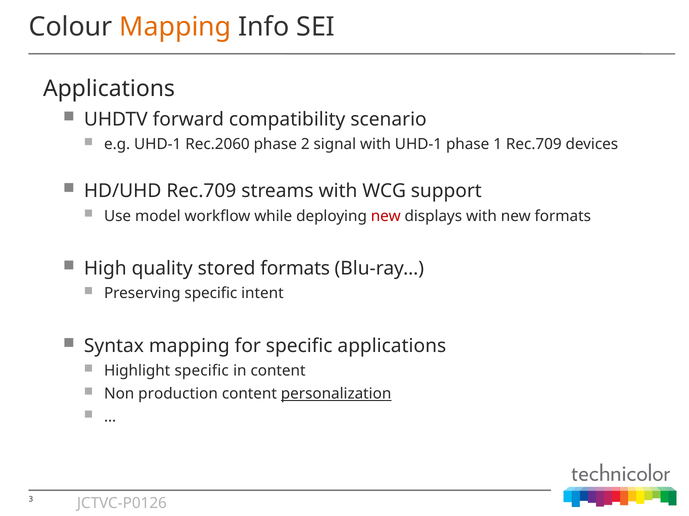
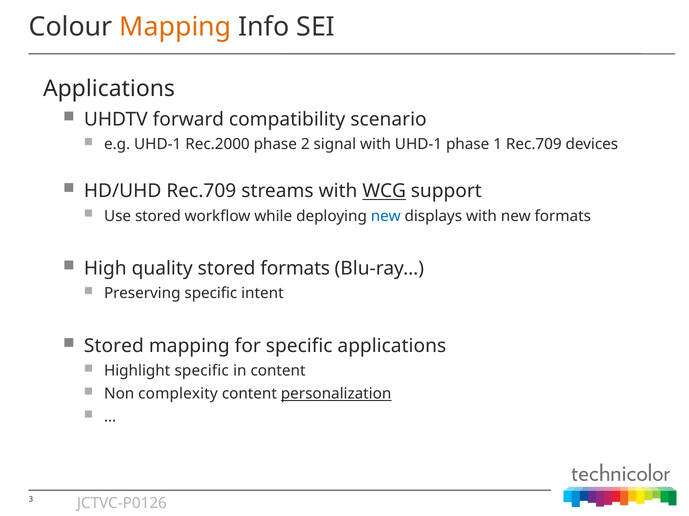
Rec.2060: Rec.2060 -> Rec.2000 (218, 145)
WCG underline: none -> present (384, 191)
Use model: model -> stored (158, 216)
new colour: red -> blue (386, 216)
Syntax: Syntax -> Stored (114, 346)
production: production -> complexity (178, 394)
